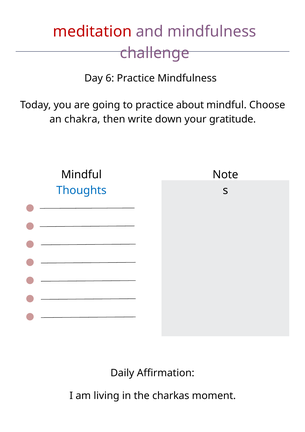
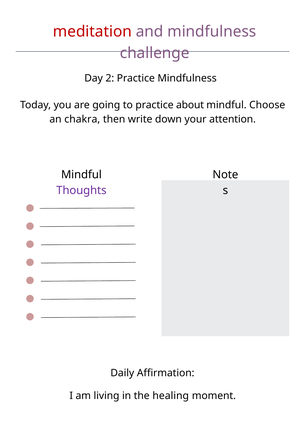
6: 6 -> 2 (110, 78)
gratitude: gratitude -> attention (233, 119)
Thoughts colour: blue -> purple (81, 190)
charkas: charkas -> healing (171, 395)
